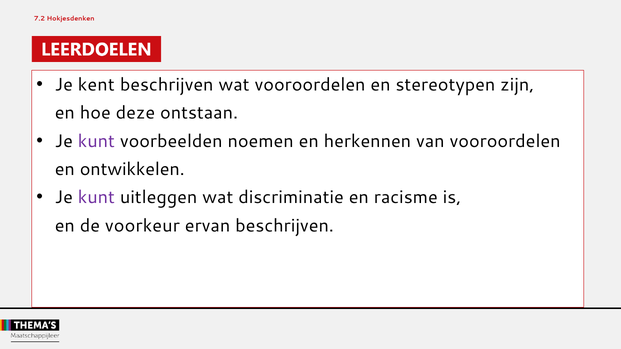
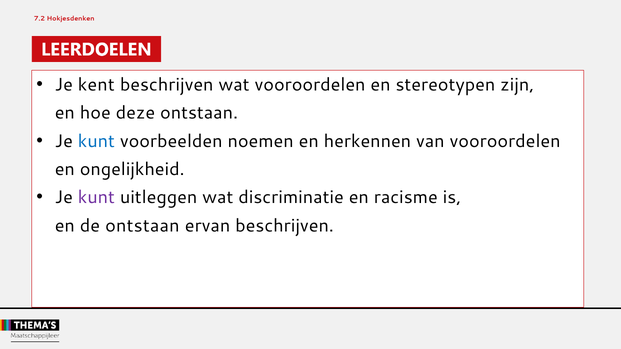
kunt colour: purple -> blue (96, 141)
ontwikkelen: ontwikkelen -> ongelijkheid (132, 169)
de voorkeur: voorkeur -> ontstaan (142, 226)
